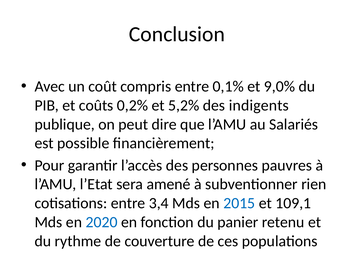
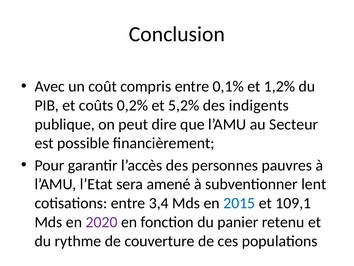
9,0%: 9,0% -> 1,2% (280, 86)
Salariés: Salariés -> Secteur (294, 124)
rien: rien -> lent (314, 184)
2020 colour: blue -> purple (102, 222)
